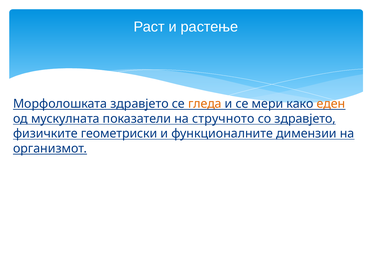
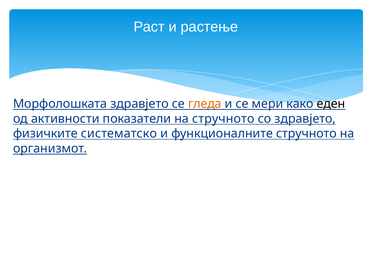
еден colour: orange -> black (331, 104)
мускулната: мускулната -> активности (65, 119)
геометриски: геометриски -> систематско (119, 134)
функционалните димензии: димензии -> стручното (306, 134)
